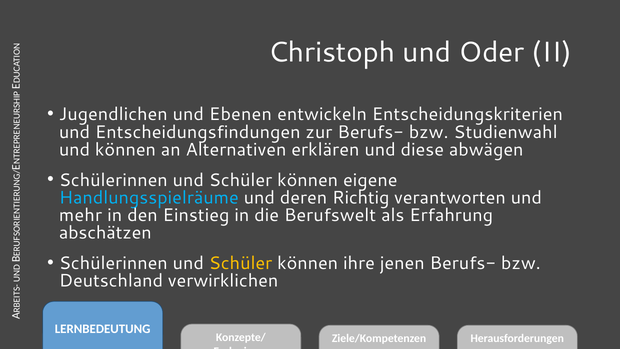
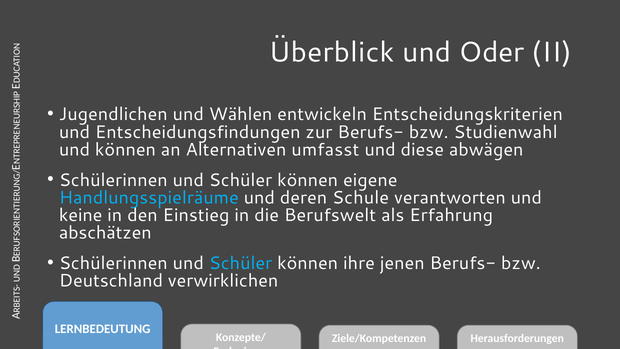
Christoph: Christoph -> Überblick (332, 52)
Ebenen: Ebenen -> Wählen (241, 114)
erklären: erklären -> umfasst (325, 150)
Richtig: Richtig -> Schule (361, 197)
mehr: mehr -> keine (81, 215)
Schüler colour: yellow -> light blue (241, 263)
